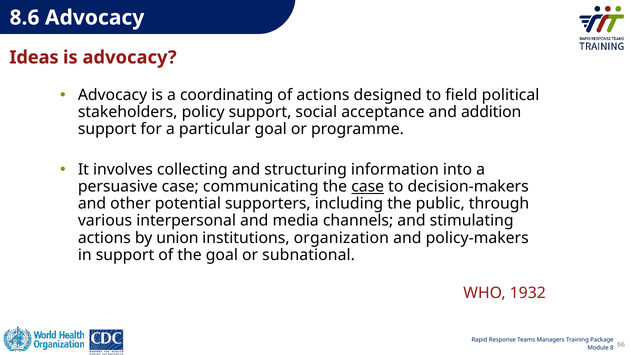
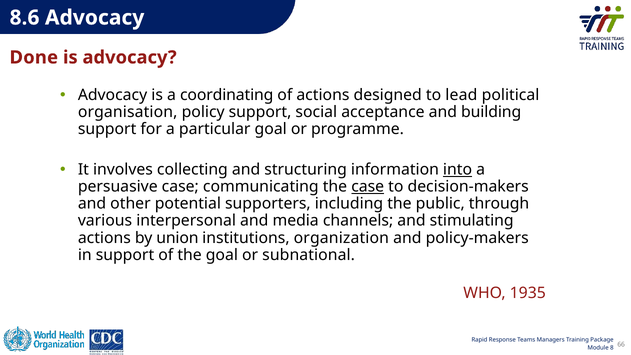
Ideas: Ideas -> Done (34, 57)
field: field -> lead (461, 95)
stakeholders: stakeholders -> organisation (128, 112)
addition: addition -> building (491, 112)
into underline: none -> present (458, 170)
1932: 1932 -> 1935 (528, 293)
